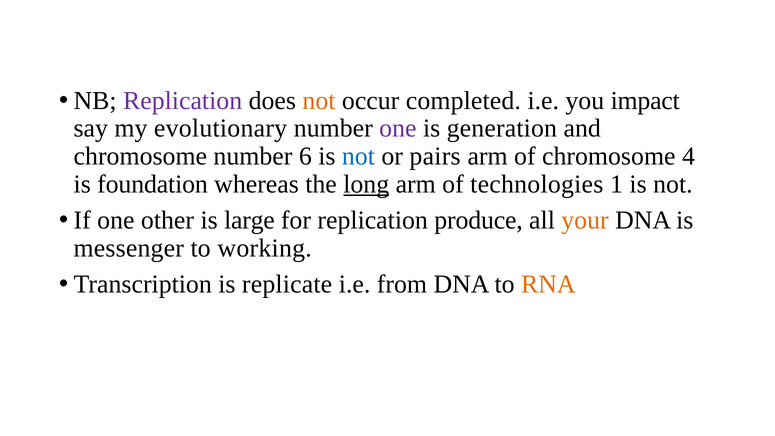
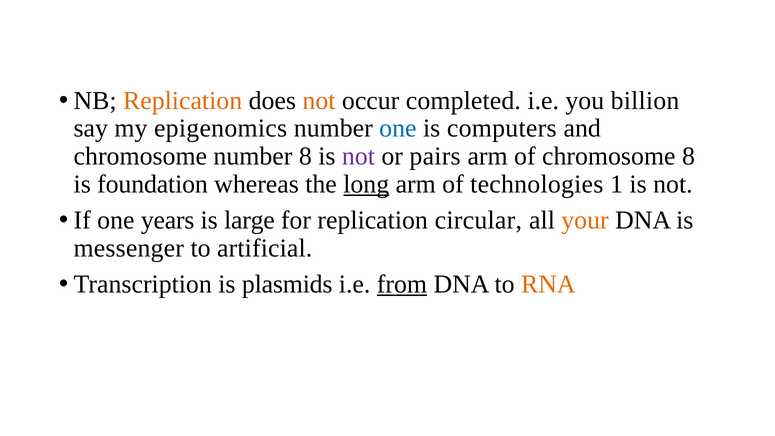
Replication colour: purple -> orange (183, 100)
impact: impact -> billion (645, 100)
evolutionary: evolutionary -> epigenomics (221, 128)
one colour: purple -> blue (398, 128)
generation: generation -> computers (502, 128)
number 6: 6 -> 8 (305, 156)
not colour: blue -> purple (358, 156)
chromosome 4: 4 -> 8 (688, 156)
other: other -> years (168, 220)
produce: produce -> circular (478, 220)
working: working -> artificial (265, 248)
replicate: replicate -> plasmids (287, 284)
from underline: none -> present (402, 284)
